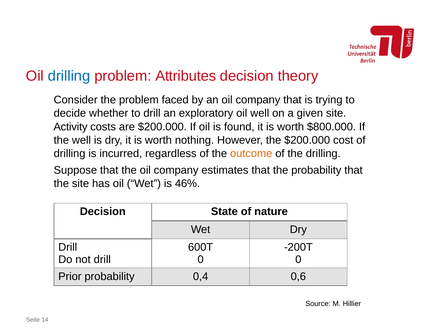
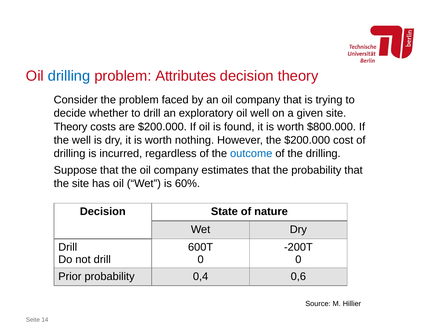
Activity: Activity -> Theory (71, 127)
outcome colour: orange -> blue (251, 154)
46%: 46% -> 60% (187, 184)
